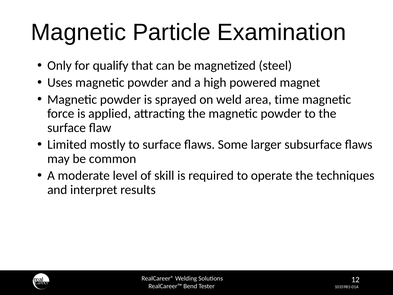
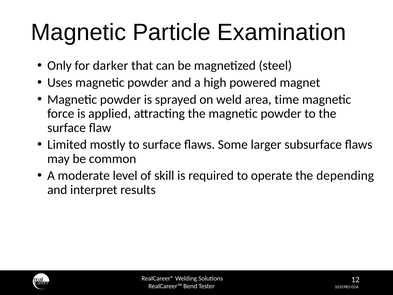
qualify: qualify -> darker (110, 66)
techniques: techniques -> depending (345, 175)
